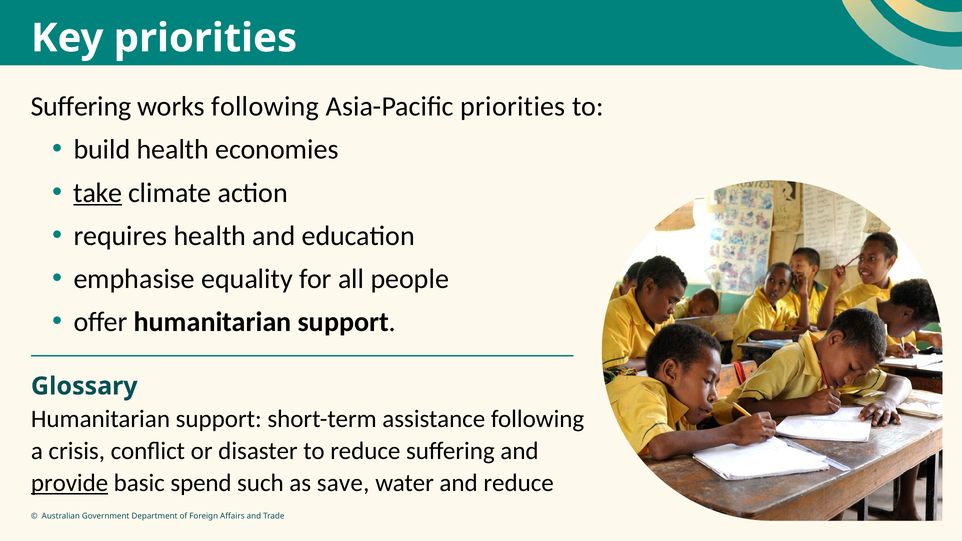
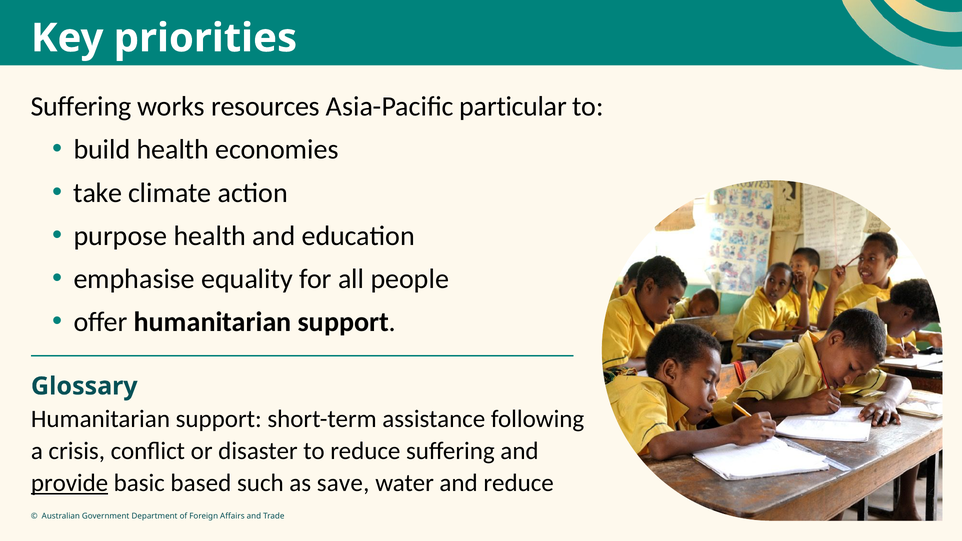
works following: following -> resources (265, 107)
Asia-Pacific priorities: priorities -> particular (513, 107)
take underline: present -> none (98, 193)
requires: requires -> purpose (120, 236)
spend: spend -> based (201, 483)
